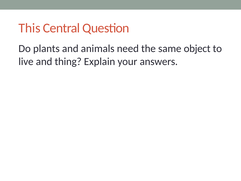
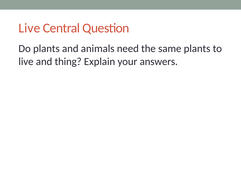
This: This -> Live (29, 28)
same object: object -> plants (197, 49)
